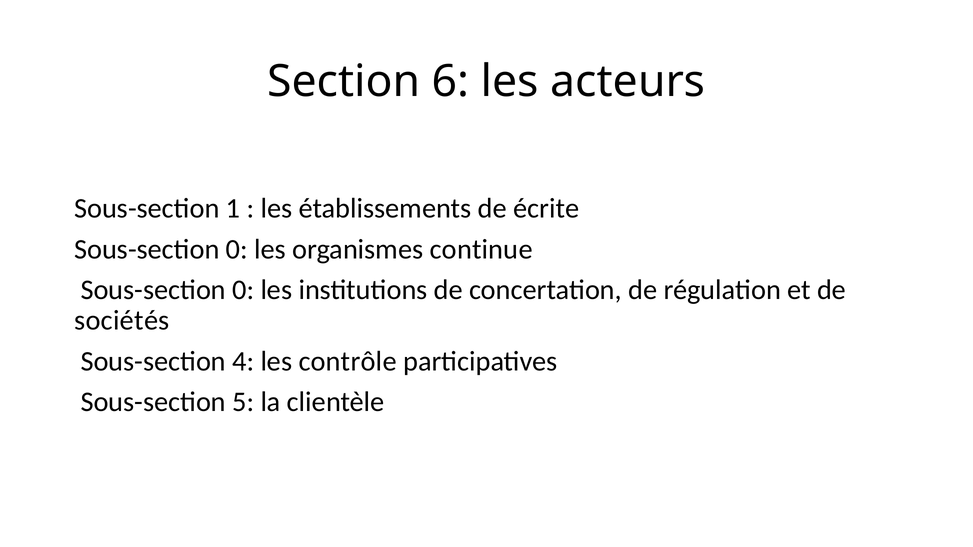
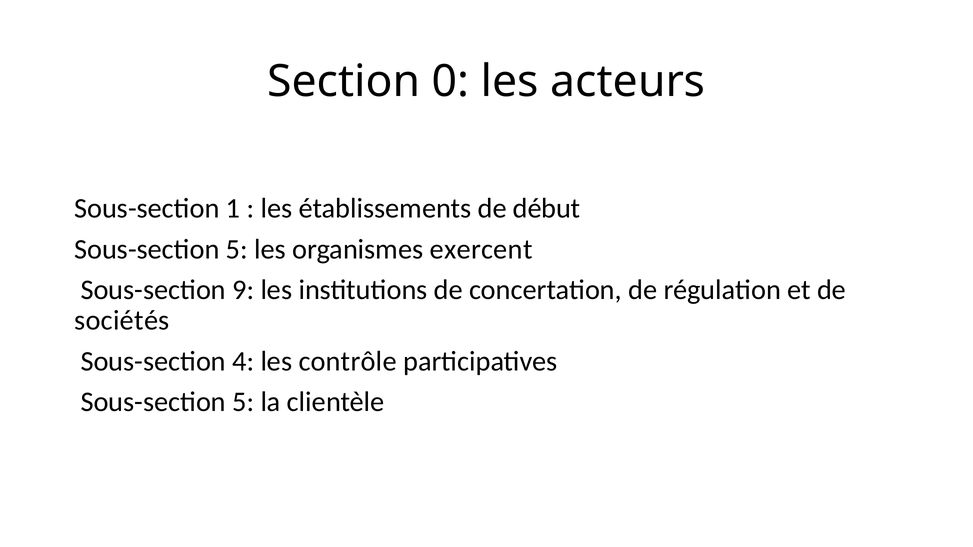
6: 6 -> 0 (450, 82)
écrite: écrite -> début (547, 209)
0: 0 -> 5 (237, 249)
continue: continue -> exercent (481, 249)
0: 0 -> 9 (243, 290)
